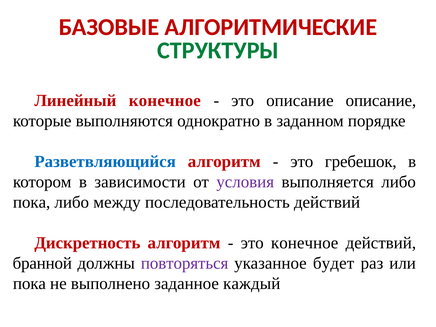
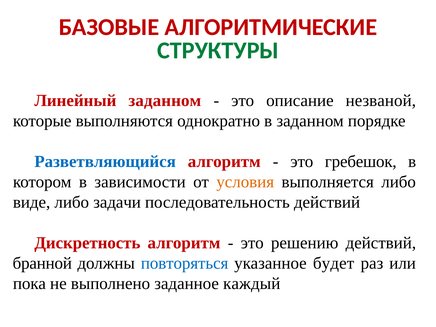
Линейный конечное: конечное -> заданном (165, 100)
описание описание: описание -> незваной (381, 100)
условия colour: purple -> orange (245, 182)
пока: пока -> виде (32, 202)
между: между -> задачи (117, 202)
это конечное: конечное -> решению (305, 243)
повторяться colour: purple -> blue (185, 263)
